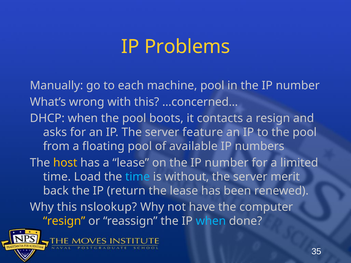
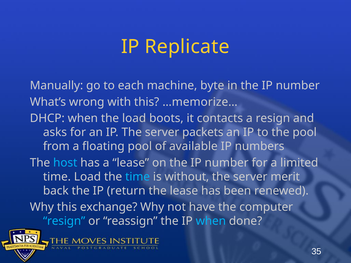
Problems: Problems -> Replicate (187, 47)
machine pool: pool -> byte (212, 86)
…concerned…: …concerned… -> …memorize… (200, 102)
when the pool: pool -> load (134, 118)
feature: feature -> packets (203, 132)
host colour: yellow -> light blue (65, 163)
nslookup: nslookup -> exchange (109, 207)
resign colour: yellow -> light blue (64, 221)
